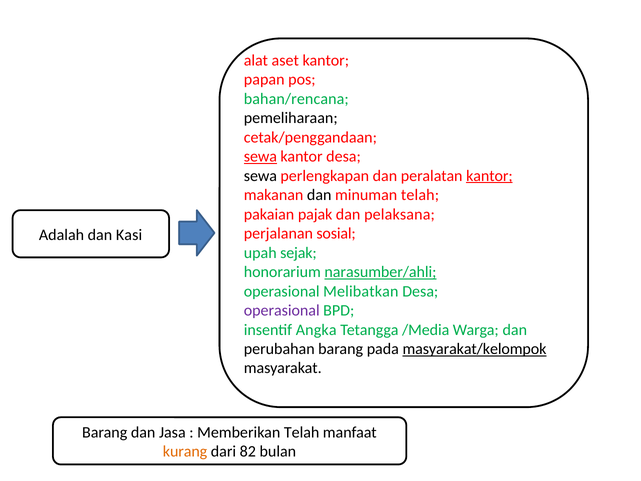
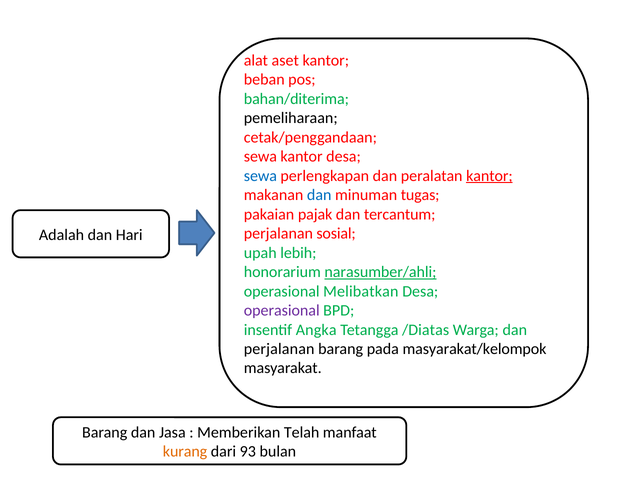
papan: papan -> beban (264, 80)
bahan/rencana: bahan/rencana -> bahan/diterima (296, 99)
sewa underline: present -> none (260, 156)
sewa colour: black -> blue (260, 176)
dan colour: black -> blue (319, 195)
minuman telah: telah -> tugas (420, 195)
pelaksana: pelaksana -> tercantum (400, 214)
Kasi: Kasi -> Hari (129, 235)
sejak: sejak -> lebih (298, 253)
/Media: /Media -> /Diatas (426, 330)
perubahan: perubahan -> perjalanan (279, 349)
masyarakat/kelompok underline: present -> none (474, 349)
82: 82 -> 93 (248, 451)
